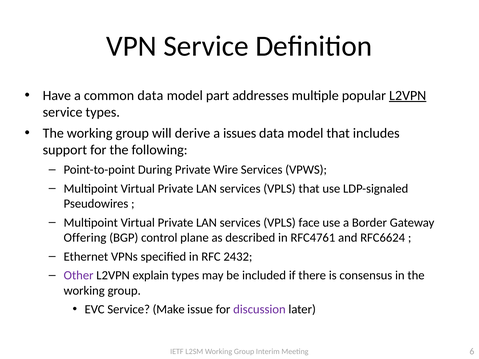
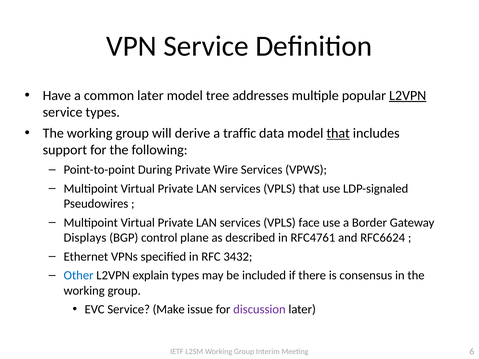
common data: data -> later (150, 96)
part: part -> tree (218, 96)
issues: issues -> traffic (240, 133)
that underline: none -> present (338, 133)
Offering: Offering -> Displays (85, 238)
2432: 2432 -> 3432 (238, 257)
Other colour: purple -> blue (79, 276)
